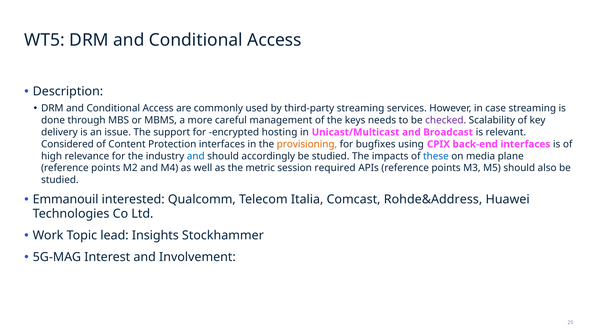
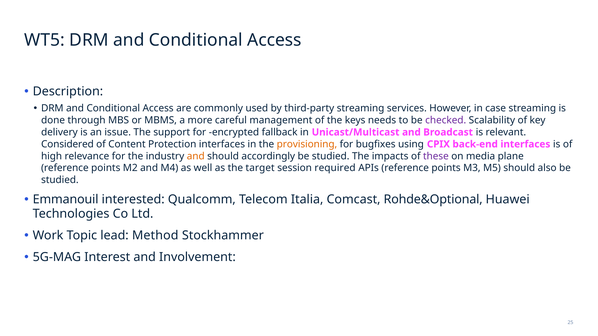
hosting: hosting -> fallback (280, 132)
and colour: blue -> orange (196, 156)
these colour: blue -> purple (436, 156)
metric: metric -> target (260, 168)
Rohde&Address: Rohde&Address -> Rohde&Optional (433, 200)
Insights: Insights -> Method (155, 236)
